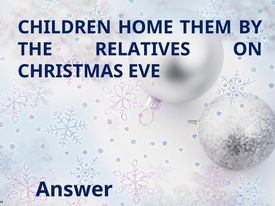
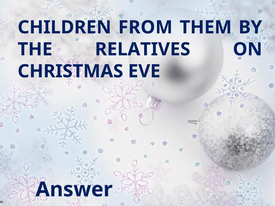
HOME: HOME -> FROM (145, 27)
